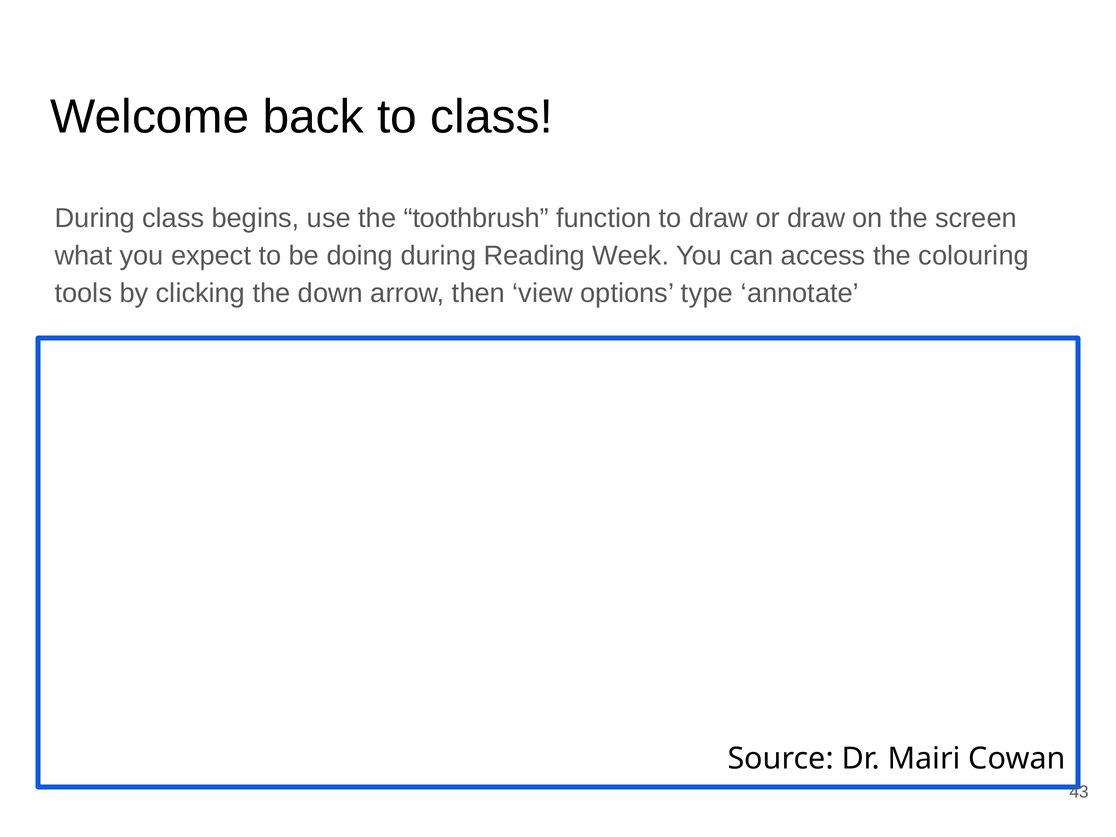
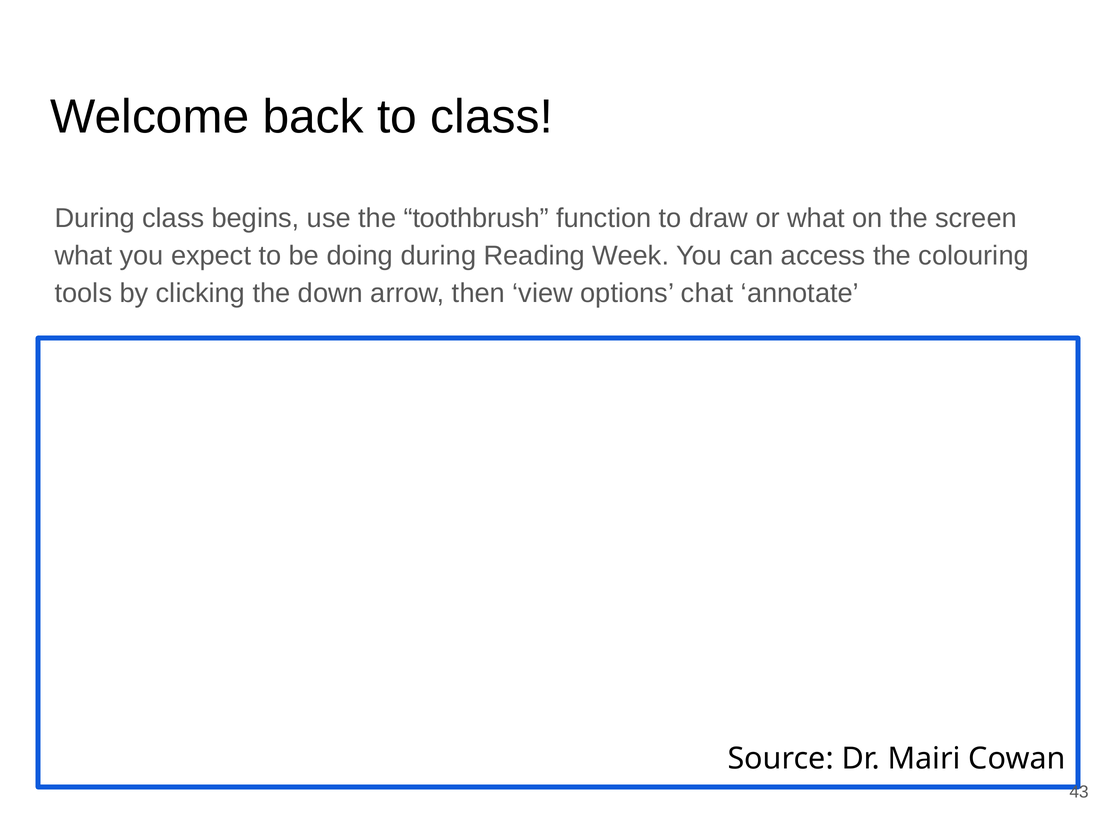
or draw: draw -> what (816, 218)
type: type -> chat (707, 293)
